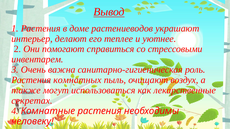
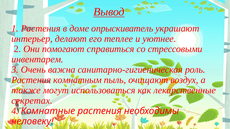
растениеводов: растениеводов -> опрыскиватель (122, 28)
комнатных: комнатных -> комнатным (77, 80)
